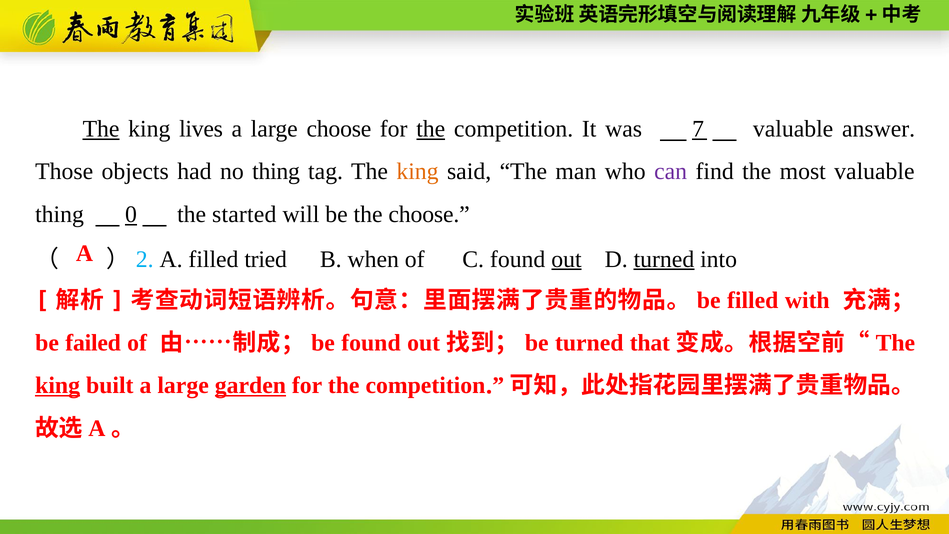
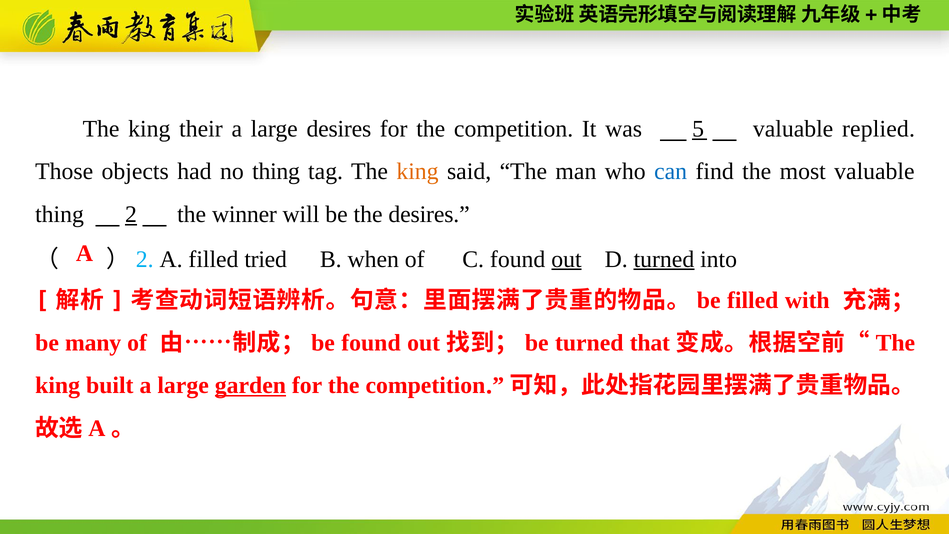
The underline: present -> none (101, 129)
lives: lives -> their (201, 129)
large choose: choose -> desires (339, 129)
the underline: present -> none (431, 129)
7: 7 -> 5 (698, 129)
answer: answer -> replied (878, 129)
can colour: purple -> blue (671, 172)
0: 0 -> 2 (131, 214)
started: started -> winner (244, 214)
the choose: choose -> desires (429, 214)
failed: failed -> many (93, 343)
king underline: present -> none (58, 386)
